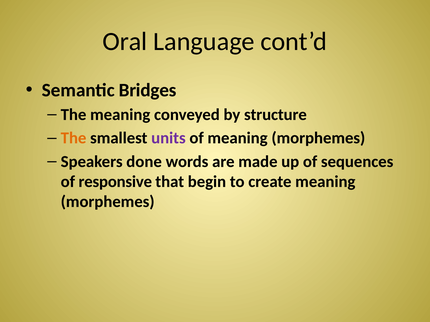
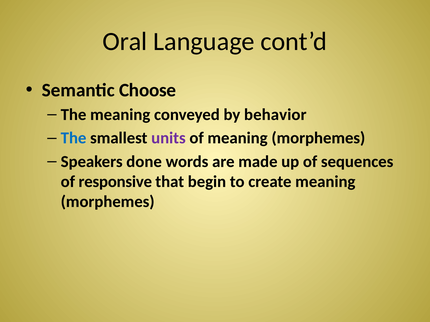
Bridges: Bridges -> Choose (148, 90)
structure: structure -> behavior (275, 115)
The colour: orange -> blue (74, 138)
